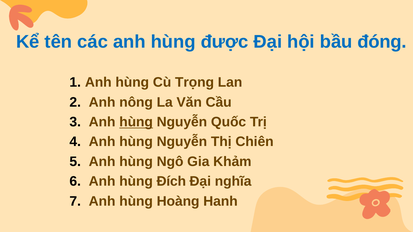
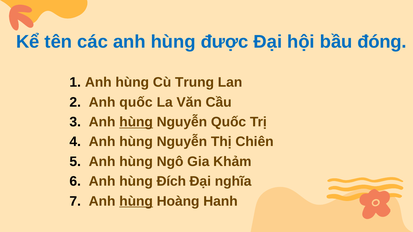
Trọng: Trọng -> Trung (195, 83)
Anh nông: nông -> quốc (136, 102)
hùng underline: none -> present (136, 201)
